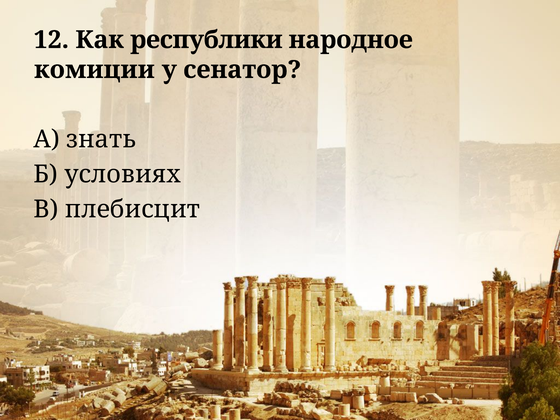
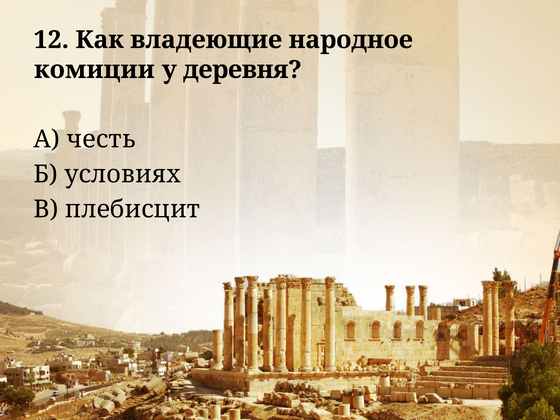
республики: республики -> владеющие (206, 40)
сенатор: сенатор -> деревня (242, 70)
знать: знать -> честь (101, 139)
